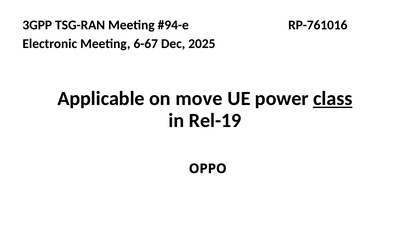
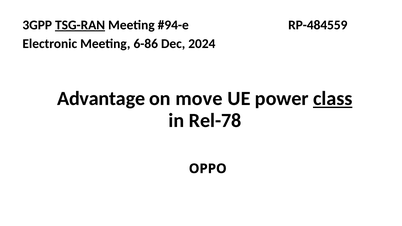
TSG-RAN underline: none -> present (80, 25)
RP-761016: RP-761016 -> RP-484559 (318, 25)
6-67: 6-67 -> 6-86 (146, 44)
2025: 2025 -> 2024 (202, 44)
Applicable: Applicable -> Advantage (101, 99)
Rel-19: Rel-19 -> Rel-78 (215, 120)
